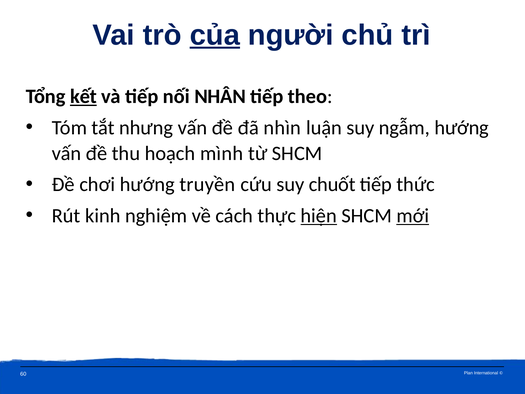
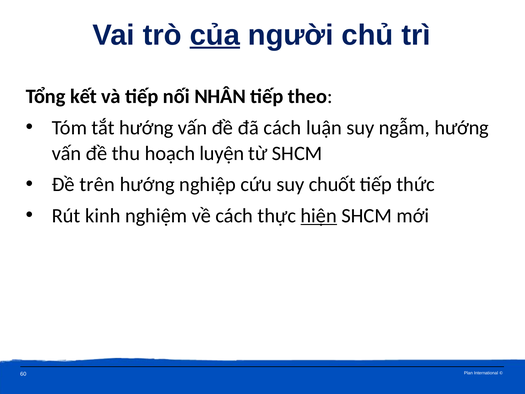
kết underline: present -> none (83, 96)
tắt nhưng: nhưng -> hướng (146, 128)
đã nhìn: nhìn -> cách (282, 128)
mình: mình -> luyện (222, 153)
chơi: chơi -> trên (97, 184)
truyền: truyền -> nghiệp (208, 184)
mới underline: present -> none (413, 216)
